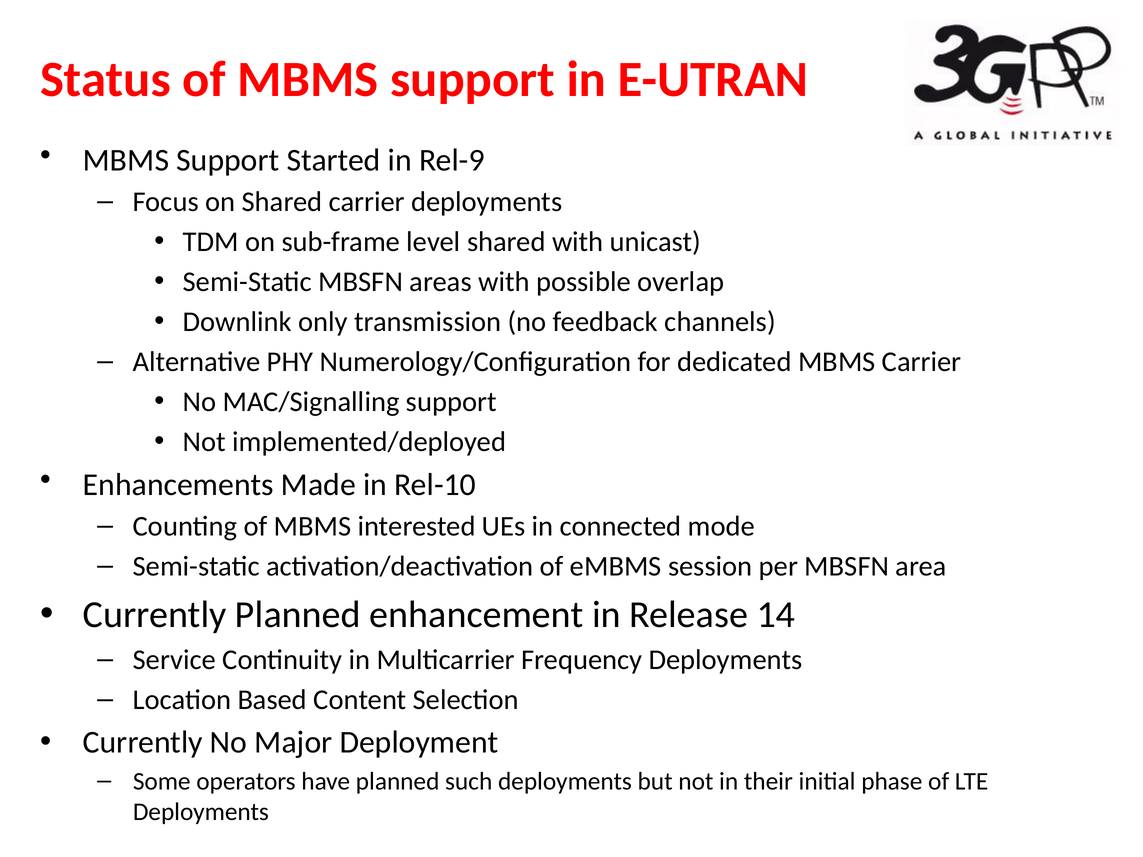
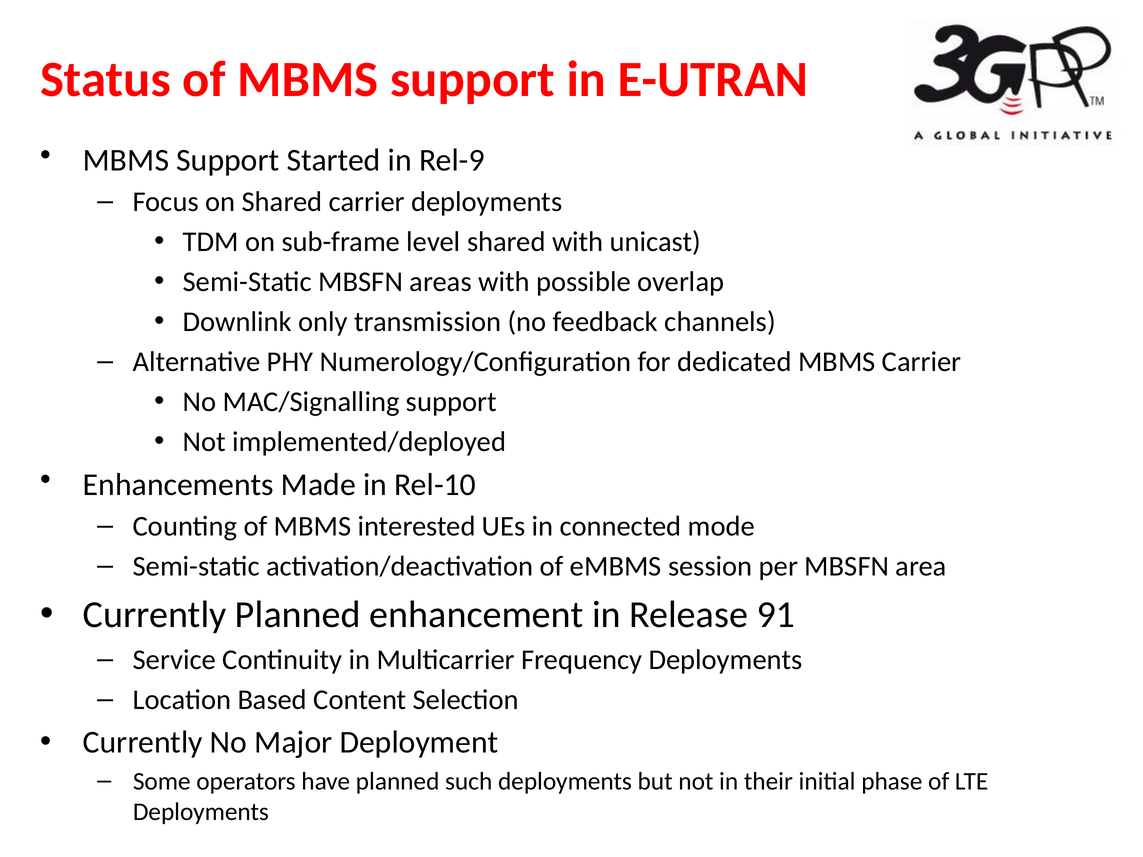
14: 14 -> 91 (776, 615)
